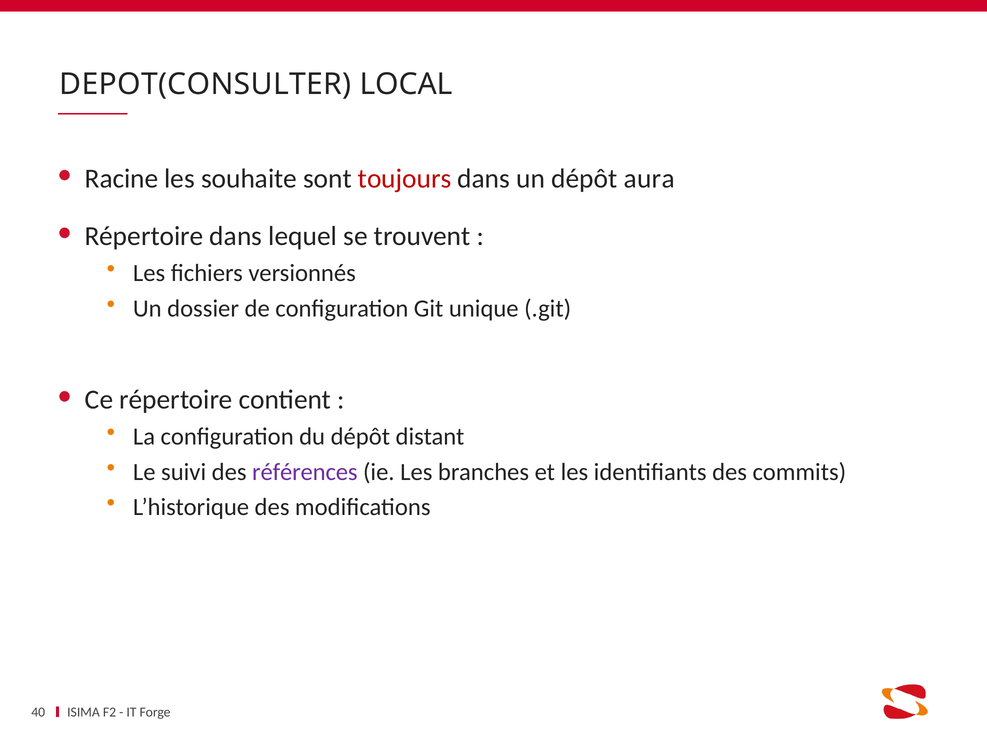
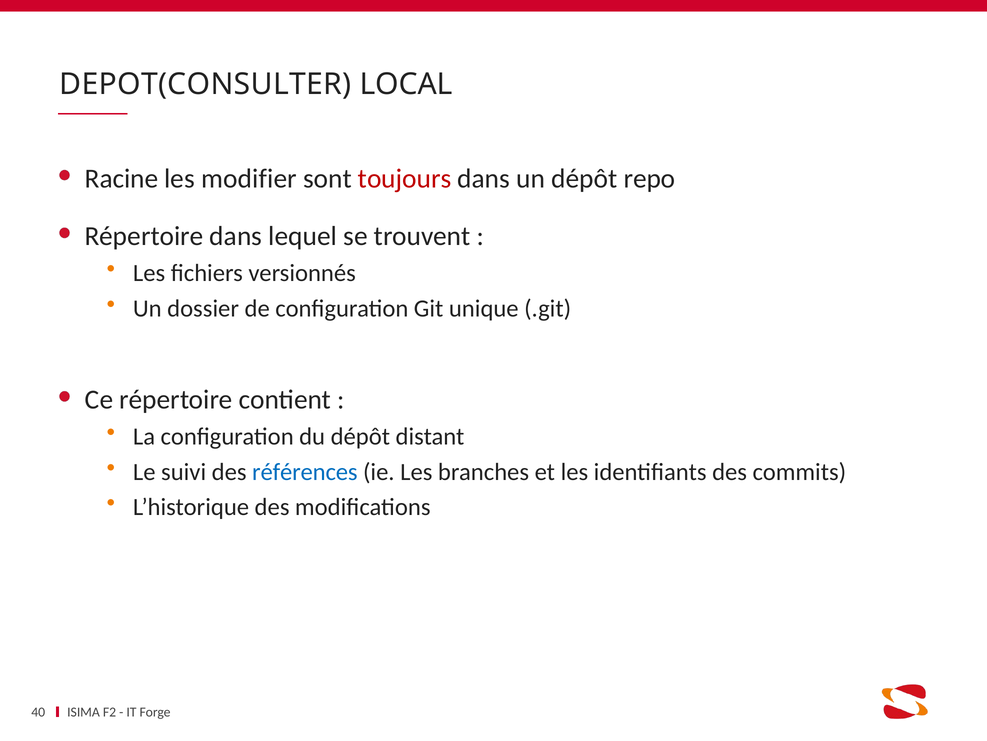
souhaite: souhaite -> modifier (249, 179)
aura: aura -> repo (650, 179)
références colour: purple -> blue (305, 471)
